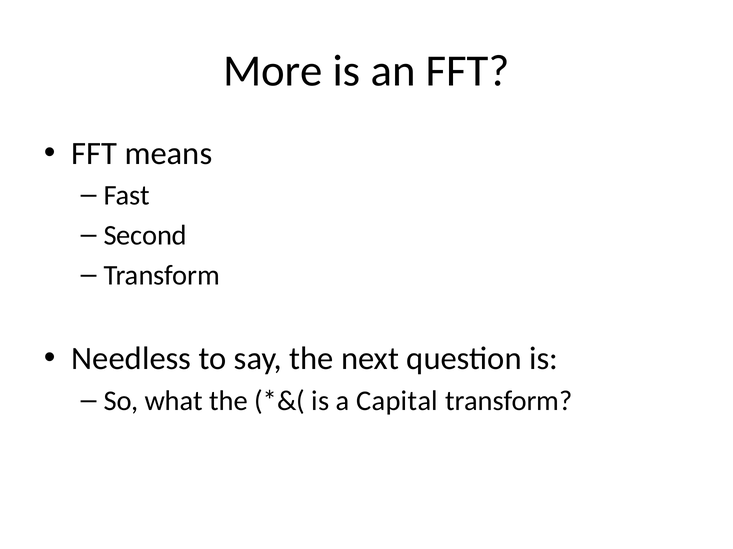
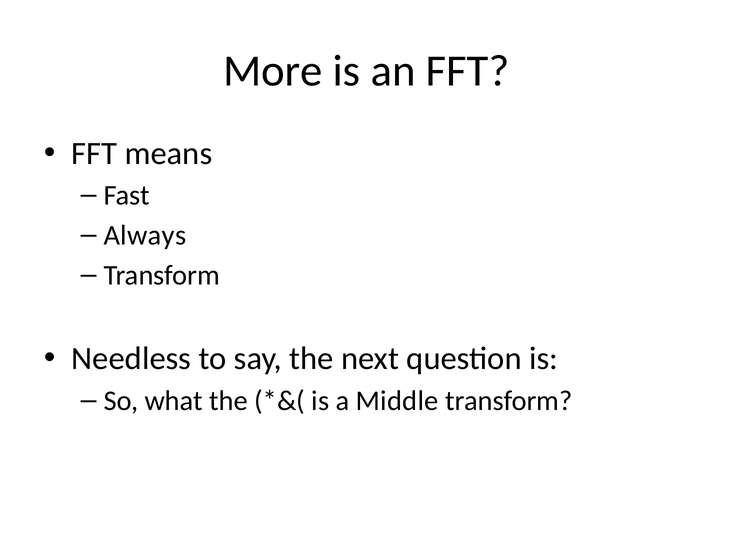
Second: Second -> Always (145, 236)
Capital: Capital -> Middle (397, 401)
